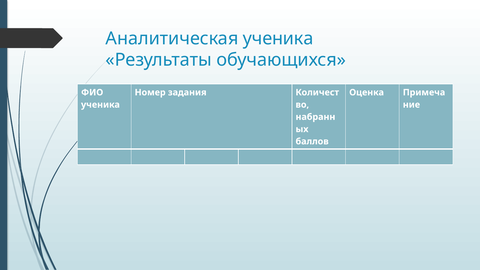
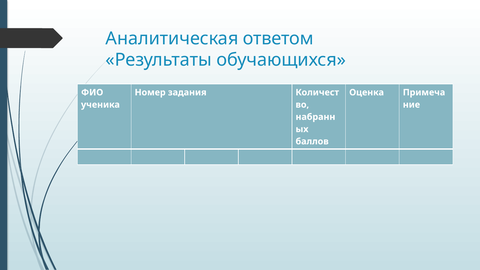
Аналитическая ученика: ученика -> ответом (278, 38)
